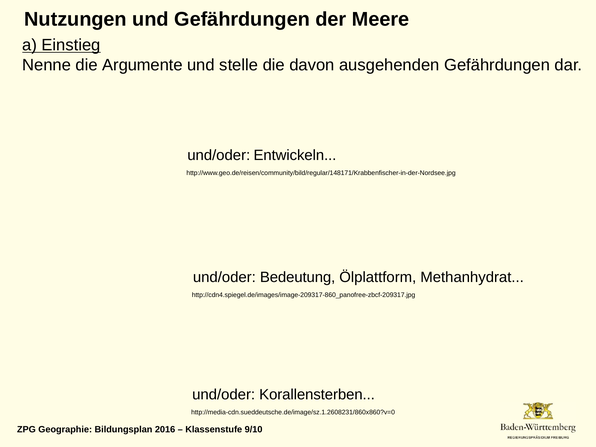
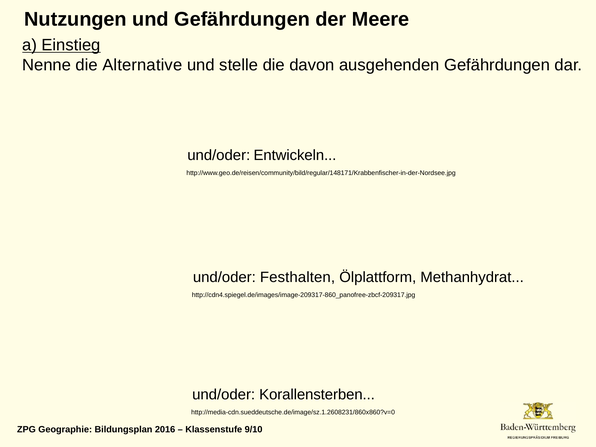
Argumente: Argumente -> Alternative (142, 65)
Bedeutung: Bedeutung -> Festhalten (297, 277)
